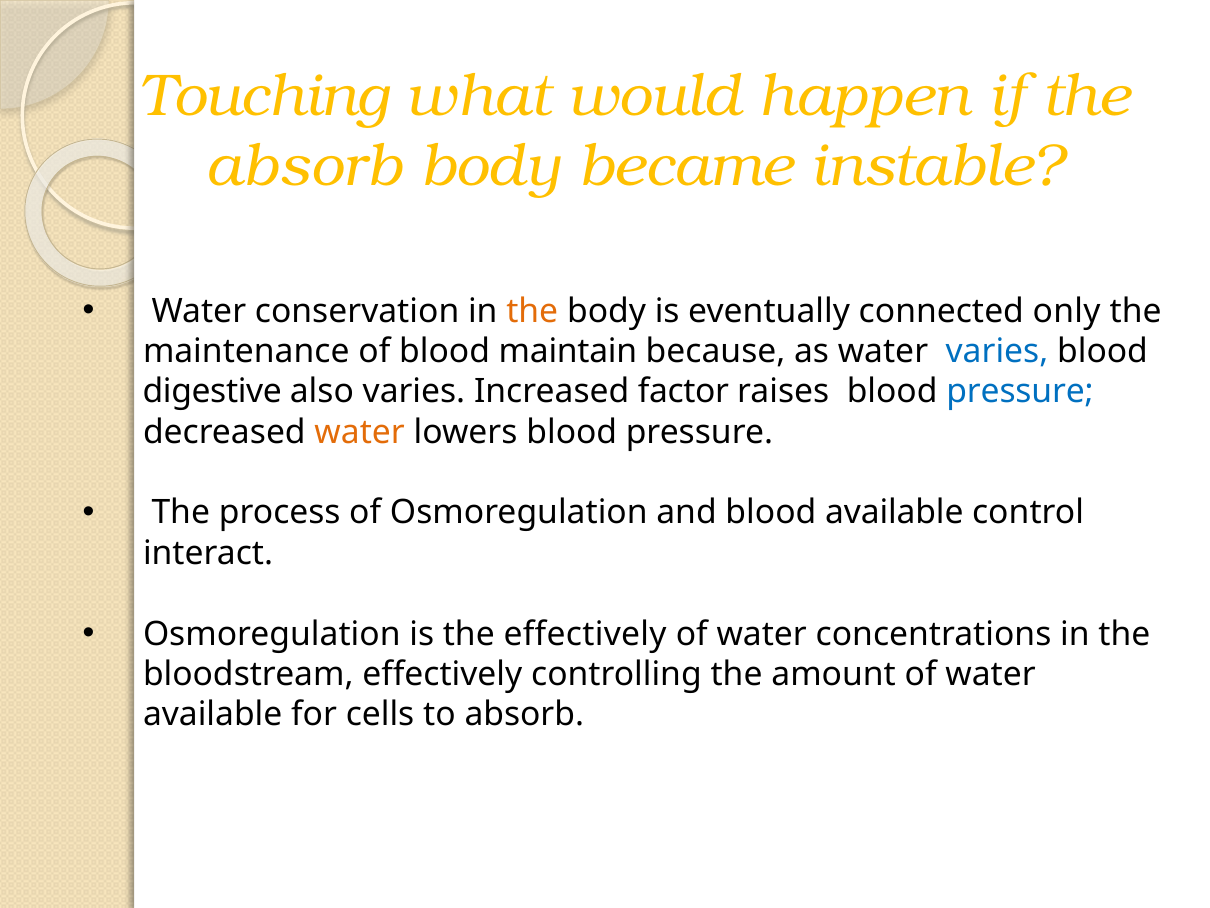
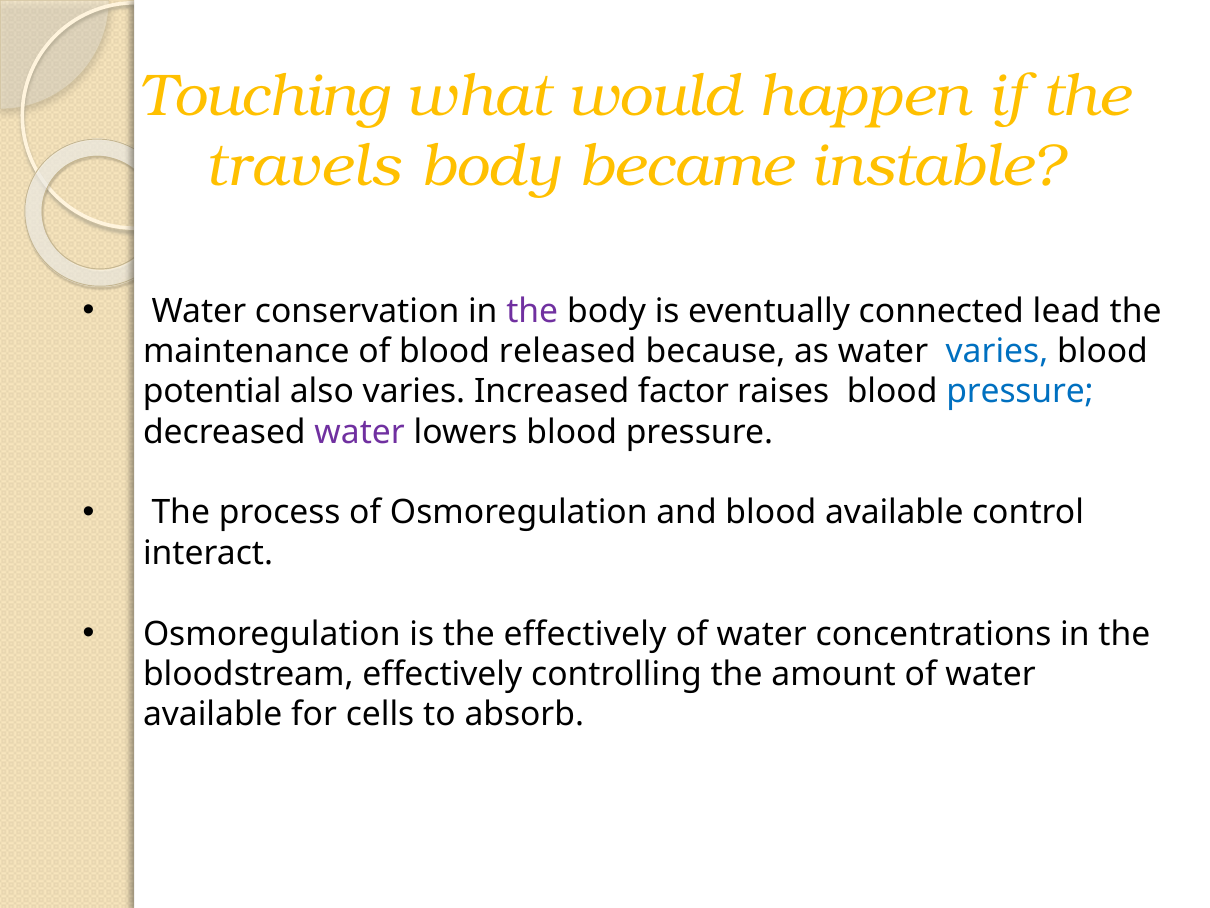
absorb: absorb -> travels (304, 166)
the colour: orange -> purple (532, 311)
only: only -> lead (1067, 311)
maintain: maintain -> released (568, 351)
digestive: digestive -> potential (212, 391)
water colour: orange -> purple (360, 432)
